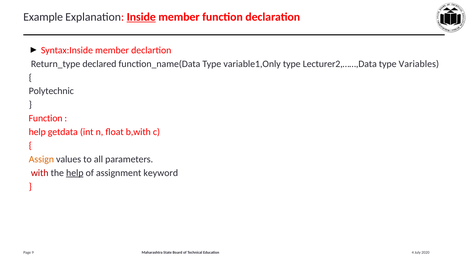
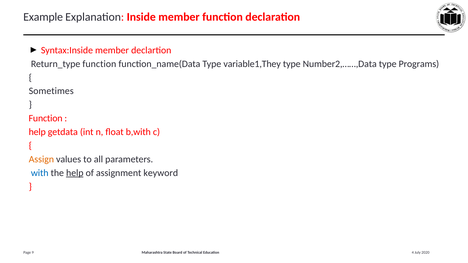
Inside underline: present -> none (141, 17)
Return_type declared: declared -> function (99, 64)
variable1,Only: variable1,Only -> variable1,They (252, 64)
Lecturer2,……,Data: Lecturer2,……,Data -> Number2,……,Data (340, 64)
Variables: Variables -> Programs (419, 64)
Polytechnic: Polytechnic -> Sometimes (51, 91)
with colour: red -> blue (40, 173)
